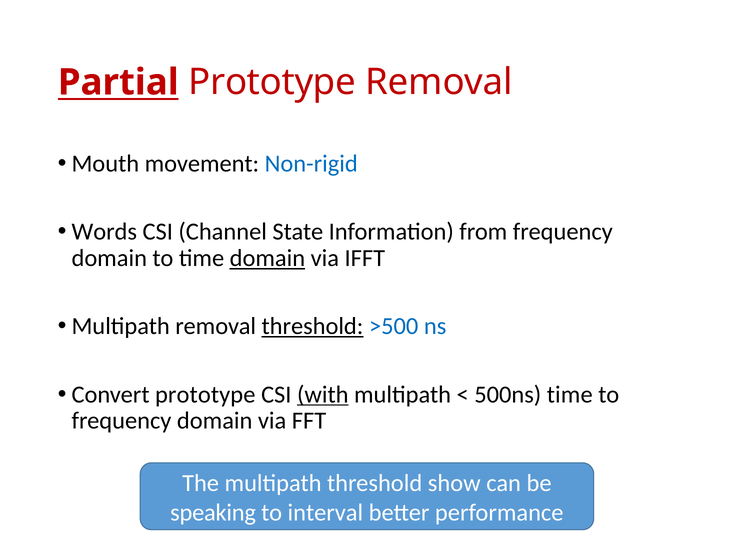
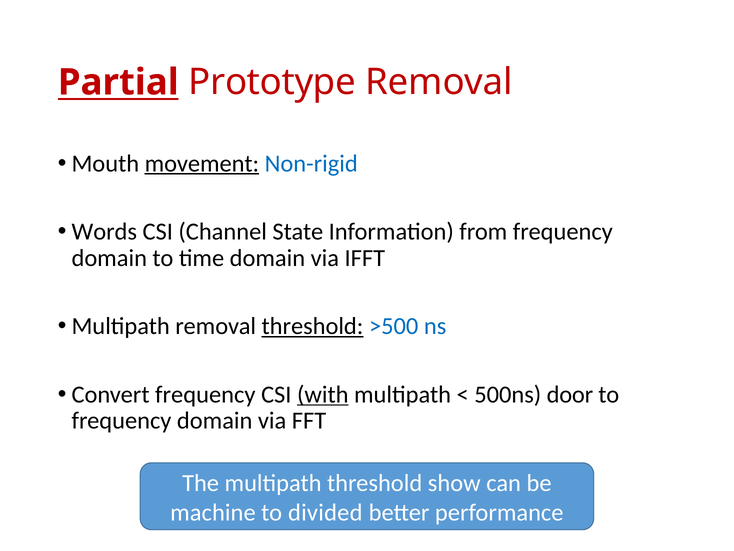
movement underline: none -> present (202, 163)
domain underline: present -> none (267, 258)
Convert prototype: prototype -> frequency (205, 394)
500ns time: time -> door (570, 394)
speaking: speaking -> machine (213, 512)
interval: interval -> divided (325, 512)
